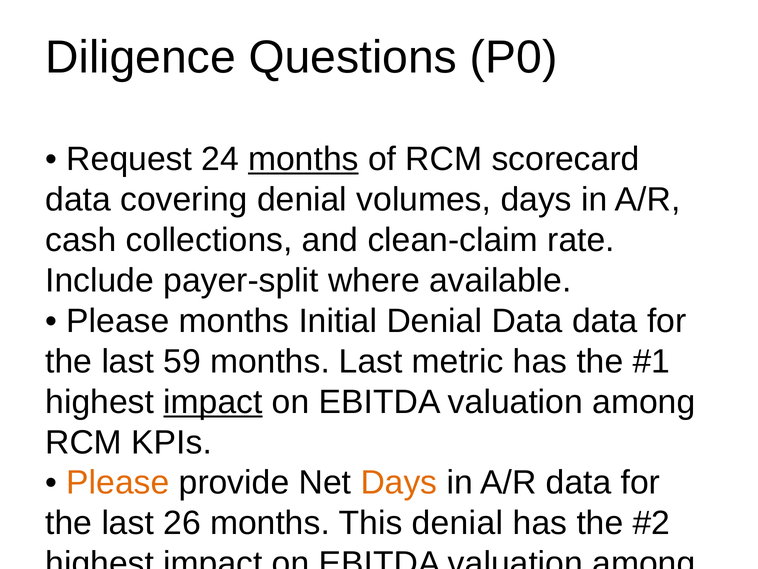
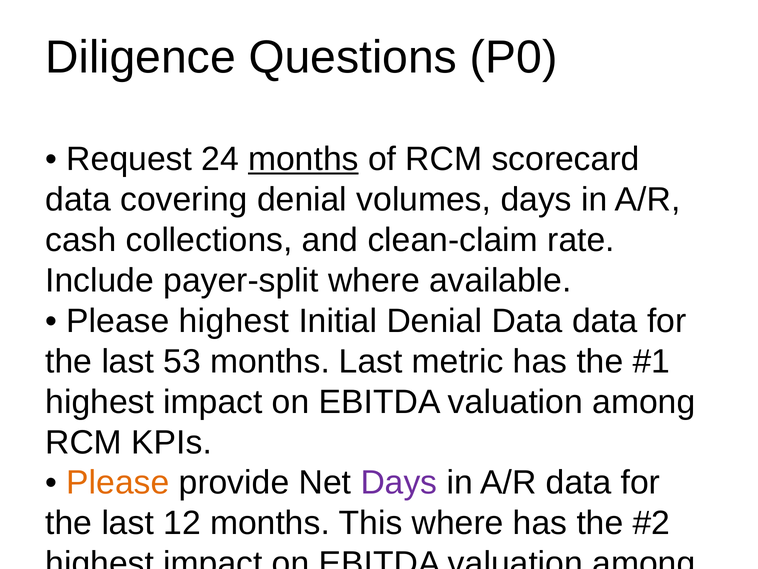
Please months: months -> highest (234, 321)
59: 59 -> 53 (182, 361)
impact underline: present -> none (213, 402)
Days colour: orange -> purple (399, 482)
26: 26 -> 12 (182, 523)
This denial: denial -> where (458, 523)
